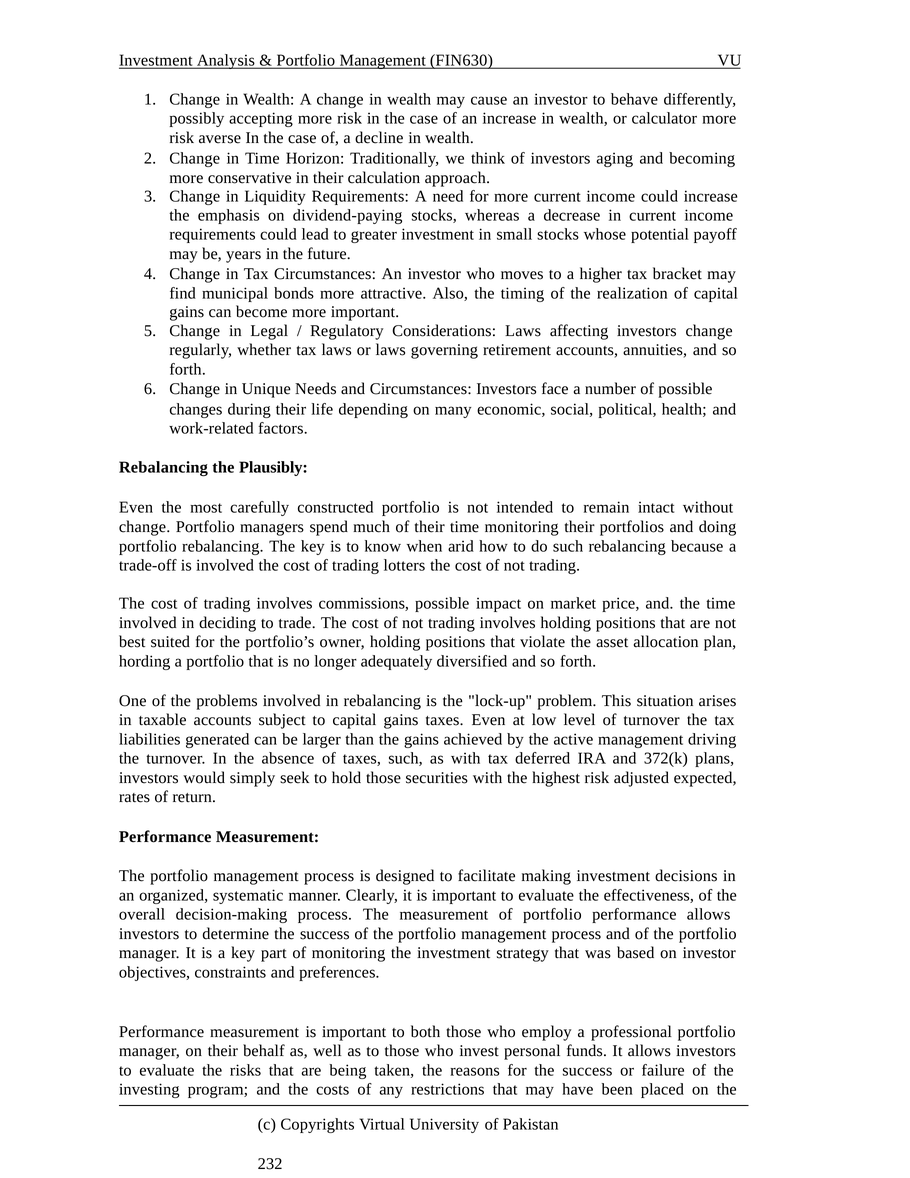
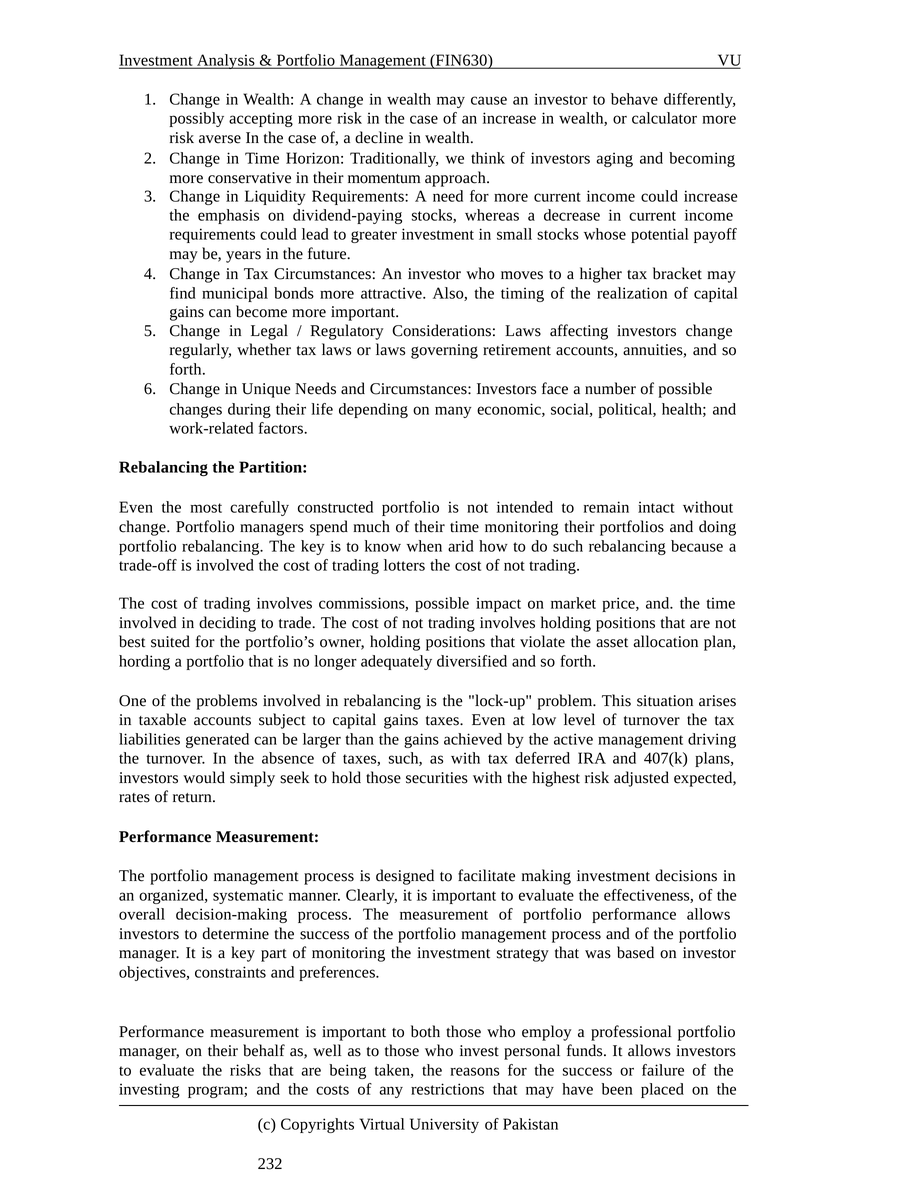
calculation: calculation -> momentum (384, 178)
Plausibly: Plausibly -> Partition (273, 467)
372(k: 372(k -> 407(k (666, 758)
